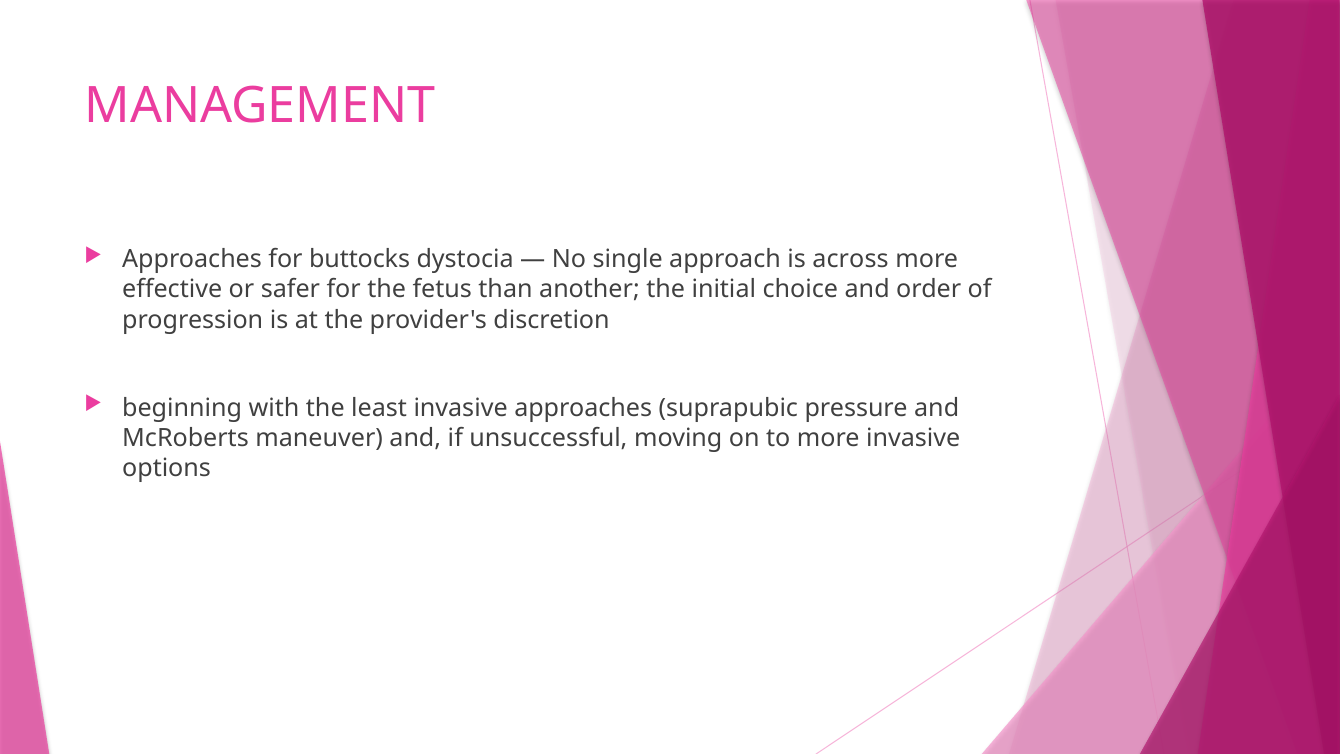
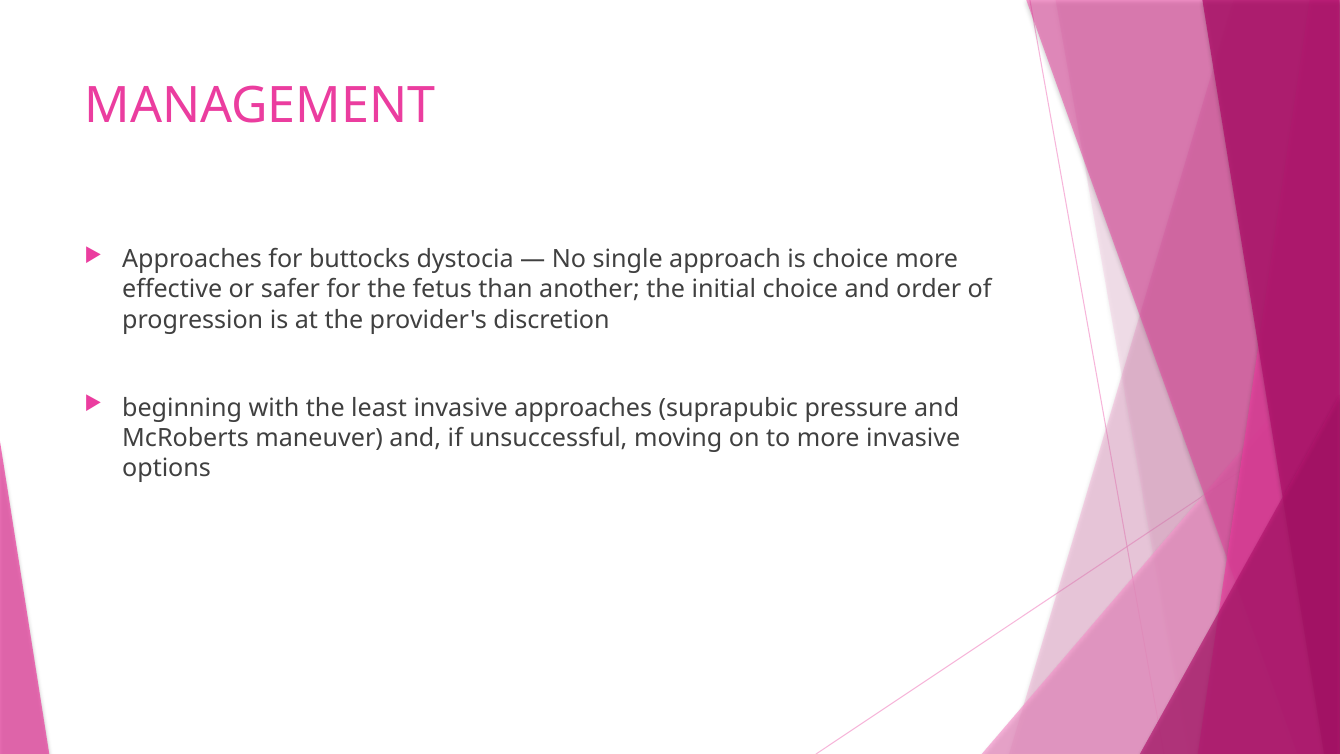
is across: across -> choice (851, 259)
